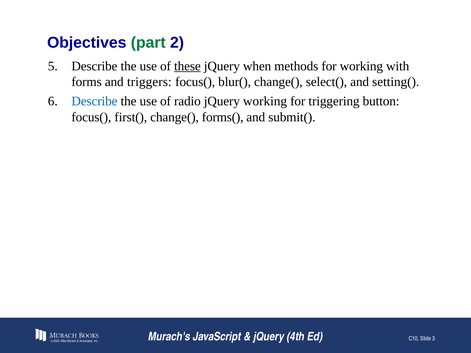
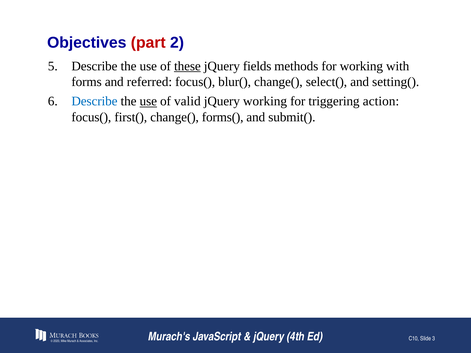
part colour: green -> red (148, 43)
when: when -> fields (257, 66)
triggers: triggers -> referred (149, 82)
use underline: none -> present (148, 101)
radio: radio -> valid (187, 101)
button: button -> action (381, 101)
